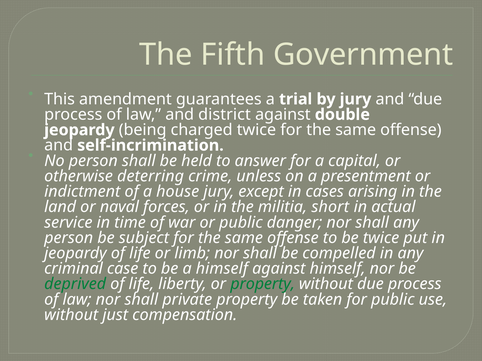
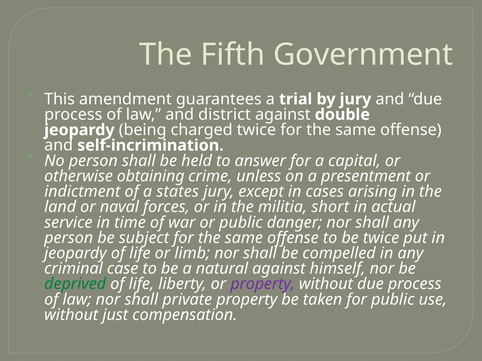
deterring: deterring -> obtaining (151, 176)
house: house -> states (178, 192)
a himself: himself -> natural (222, 269)
property colour: green -> purple (263, 284)
